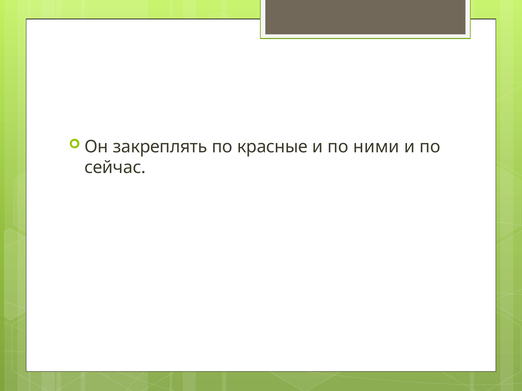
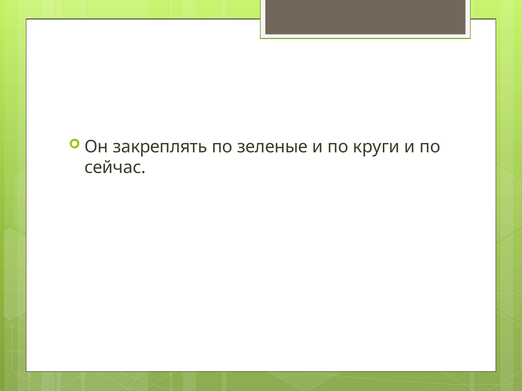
красные: красные -> зеленые (272, 147)
ними: ними -> круги (376, 147)
